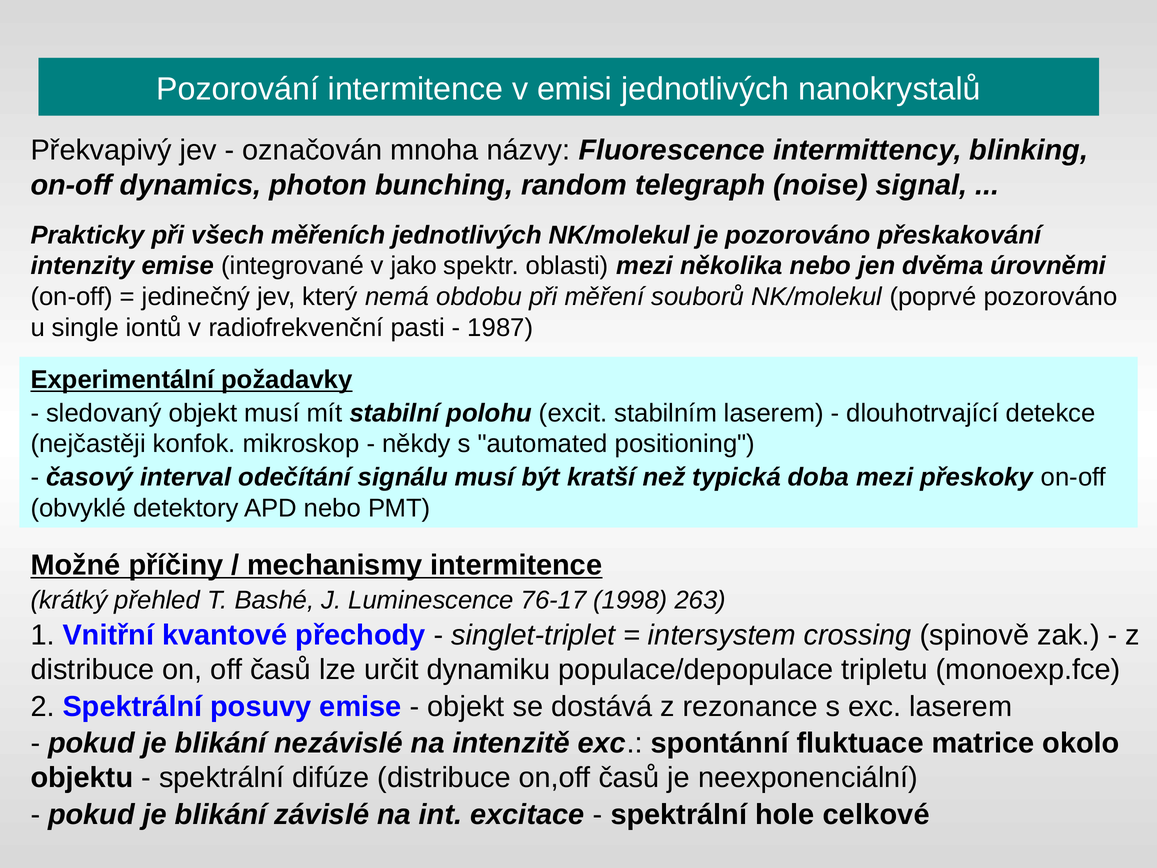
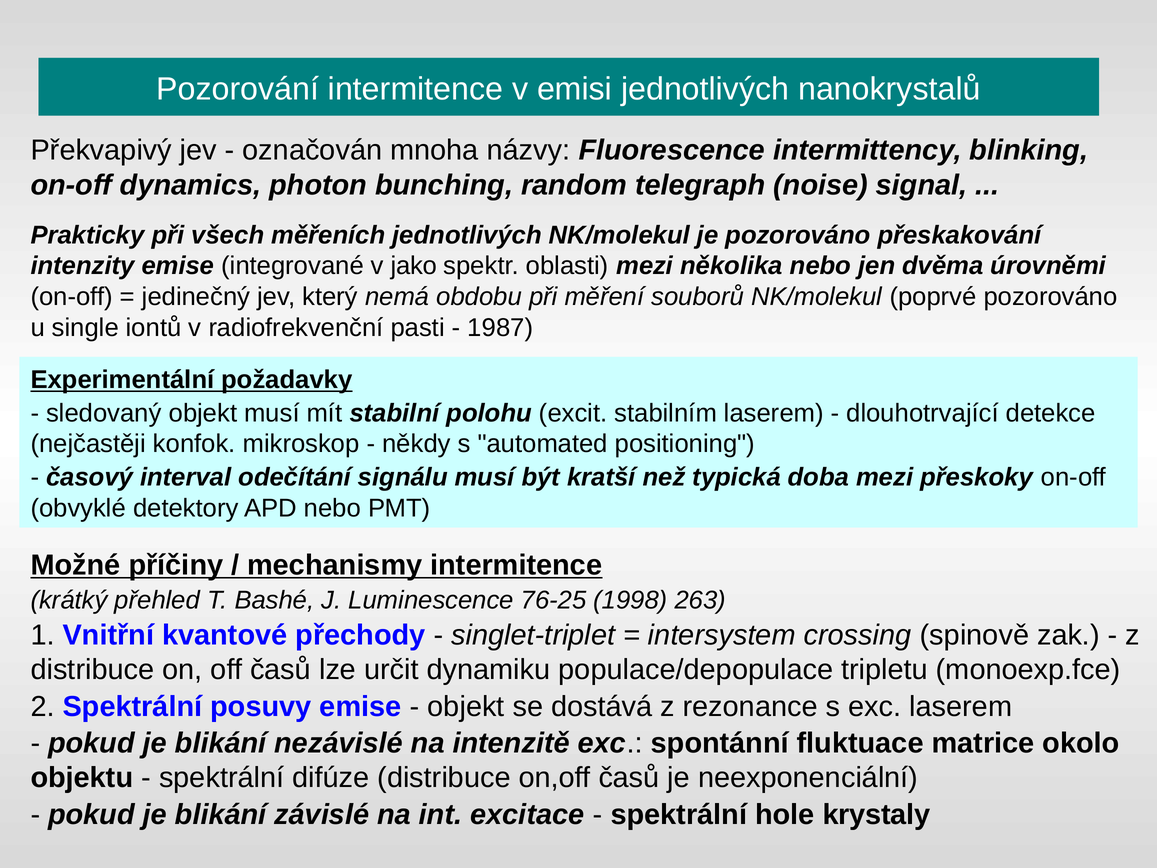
76-17: 76-17 -> 76-25 (554, 600)
celkové: celkové -> krystaly (876, 814)
